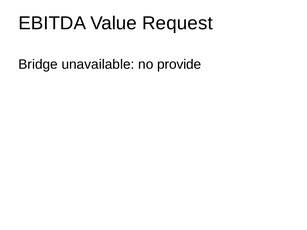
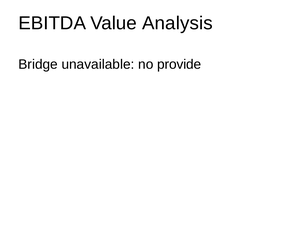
Request: Request -> Analysis (177, 23)
